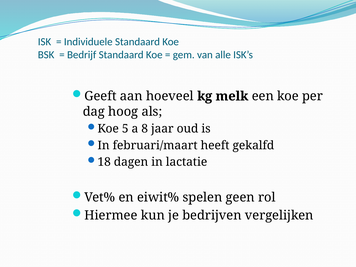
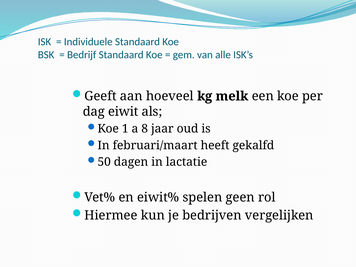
hoog: hoog -> eiwit (123, 112)
5: 5 -> 1 (125, 129)
18: 18 -> 50 (104, 162)
